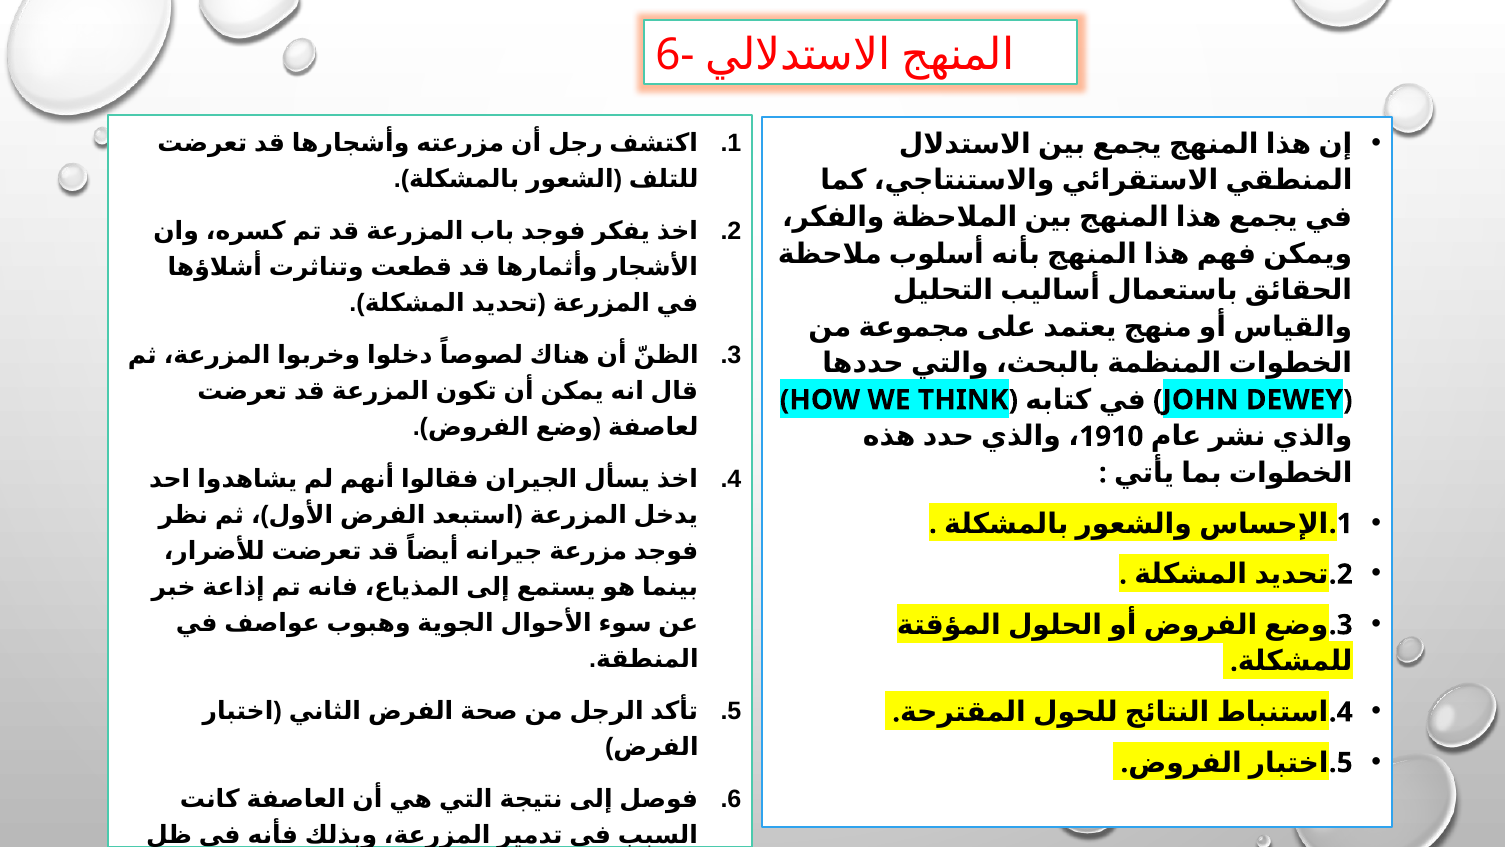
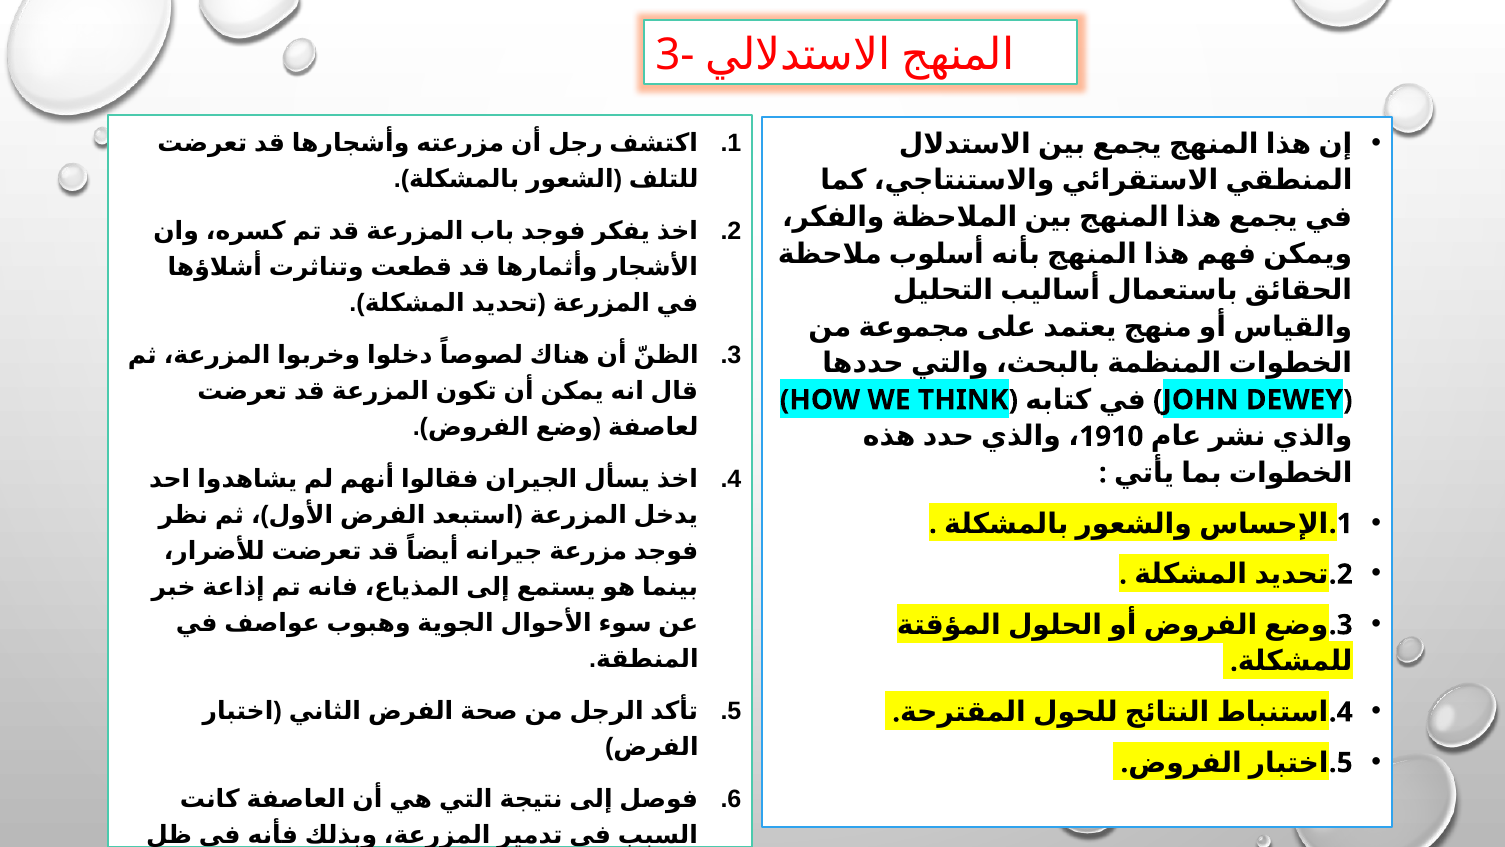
6-: 6- -> 3- (675, 55)
